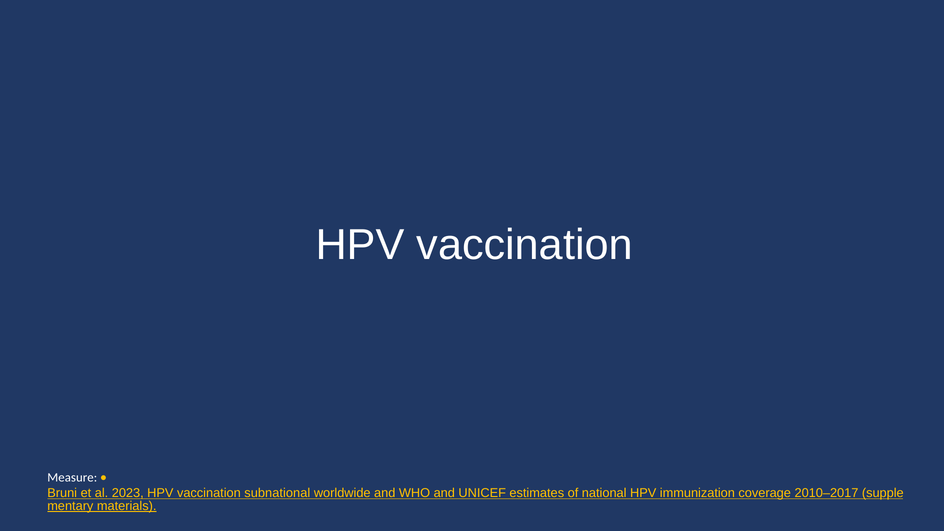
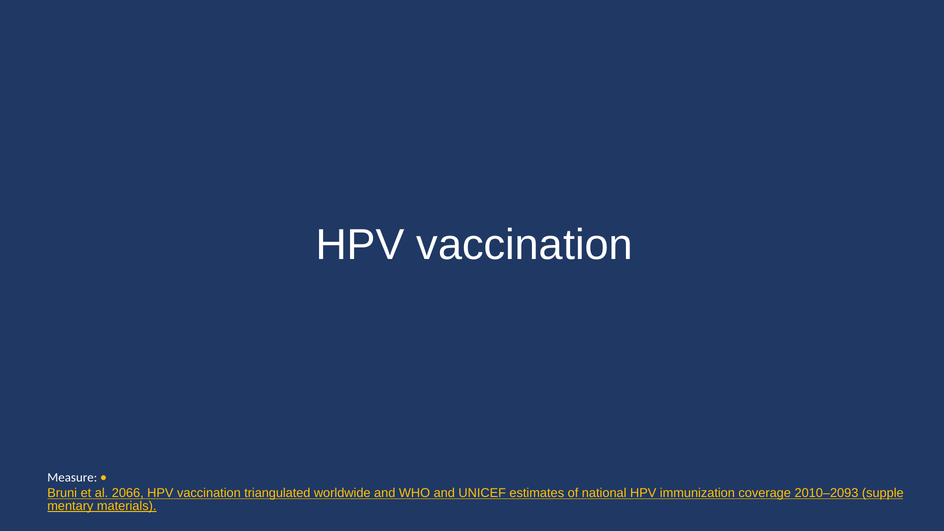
2023: 2023 -> 2066 (128, 493)
subnational: subnational -> triangulated (277, 493)
2010–2017: 2010–2017 -> 2010–2093 (826, 493)
